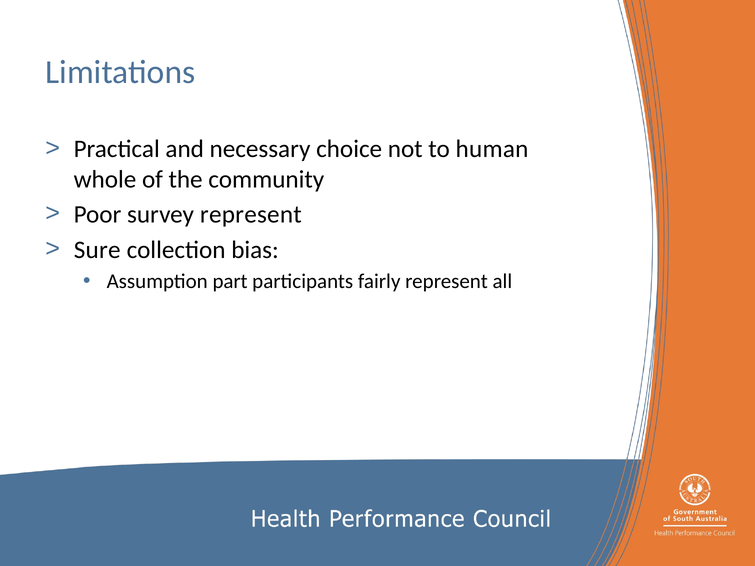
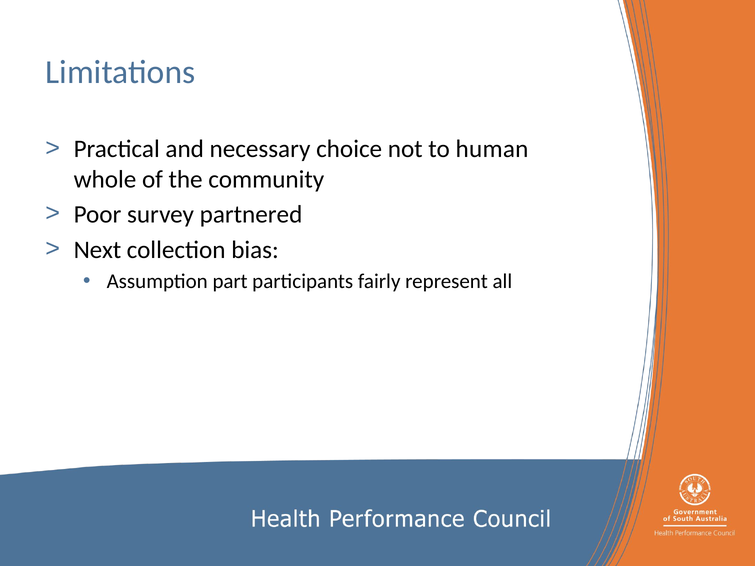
survey represent: represent -> partnered (251, 215)
Sure: Sure -> Next (97, 250)
